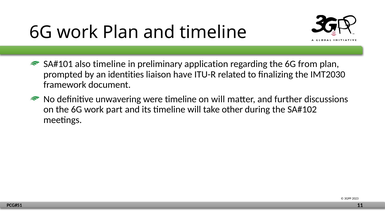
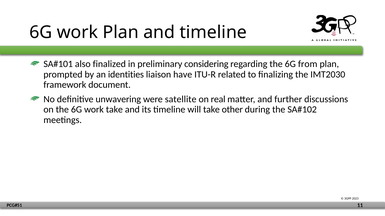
also timeline: timeline -> finalized (109, 64)
application: application -> considering (206, 64)
were timeline: timeline -> satellite (181, 99)
on will: will -> real (218, 99)
work part: part -> take (114, 110)
